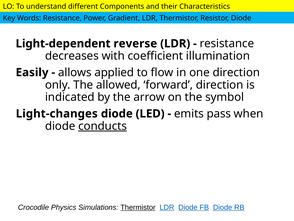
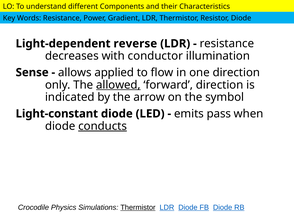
coefficient: coefficient -> conductor (155, 56)
Easily: Easily -> Sense (32, 72)
allowed underline: none -> present (118, 85)
Light-changes: Light-changes -> Light-constant (57, 113)
